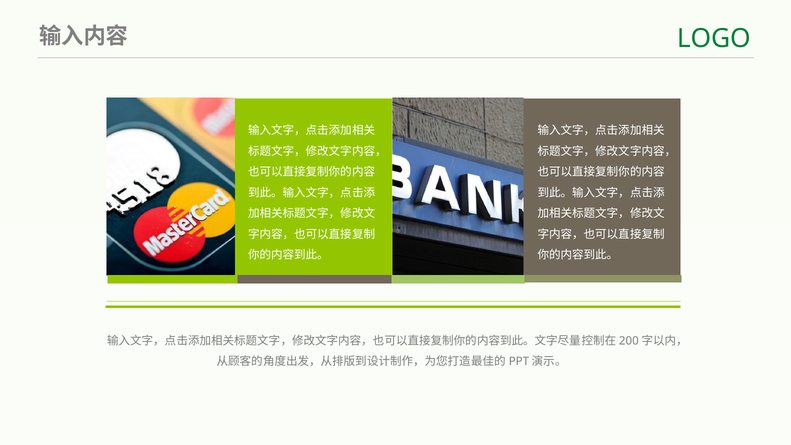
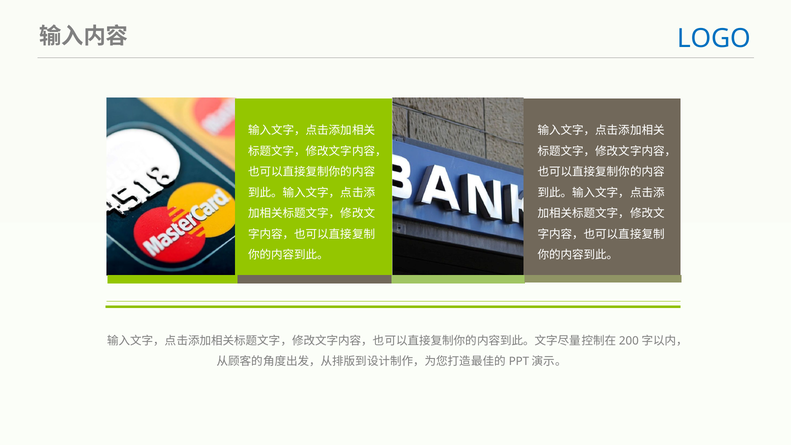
LOGO colour: green -> blue (714, 39)
